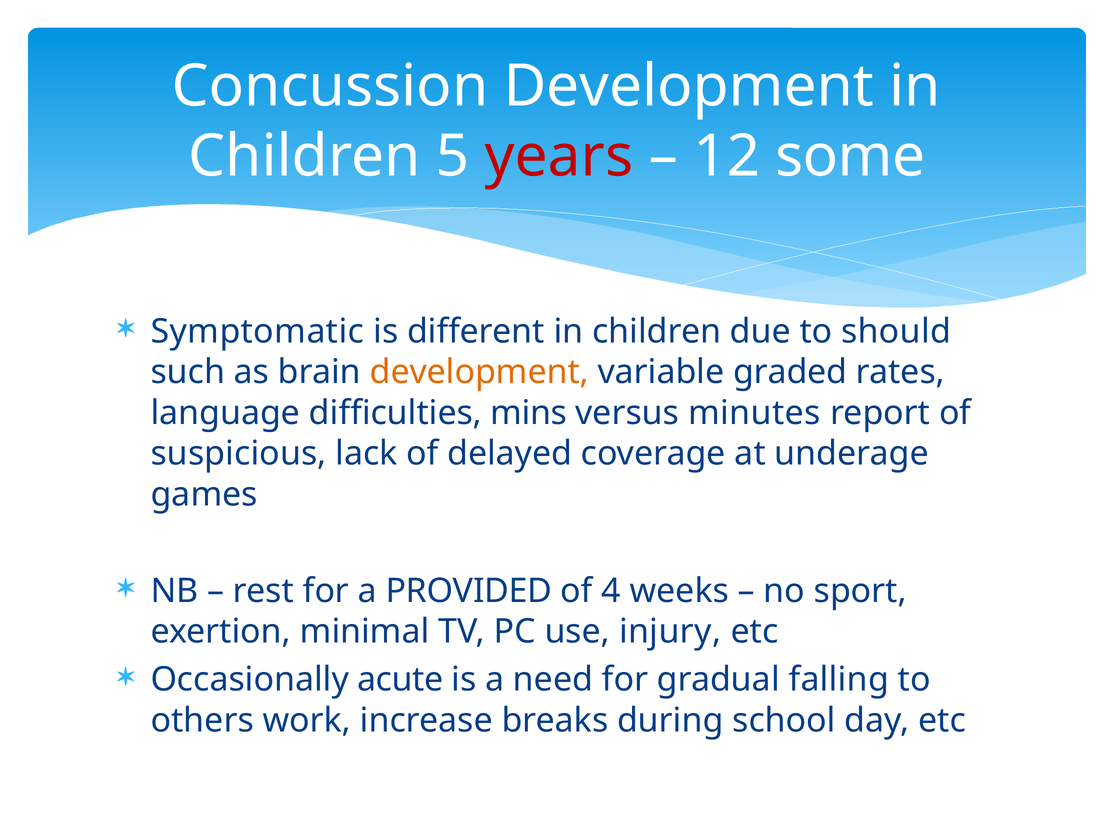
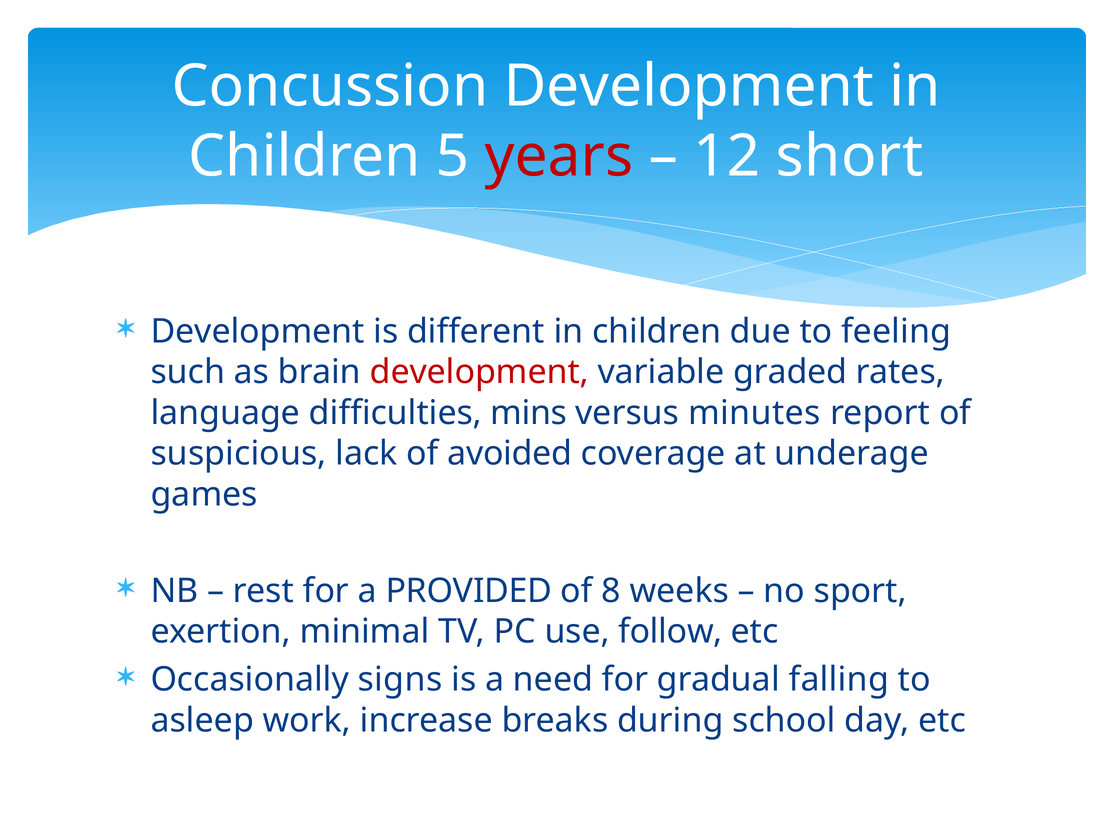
some: some -> short (850, 157)
Symptomatic: Symptomatic -> Development (258, 332)
should: should -> feeling (896, 332)
development colour: orange -> red (479, 373)
delayed: delayed -> avoided (510, 454)
4: 4 -> 8 (611, 591)
injury: injury -> follow (670, 632)
acute: acute -> signs (400, 680)
others: others -> asleep (202, 721)
